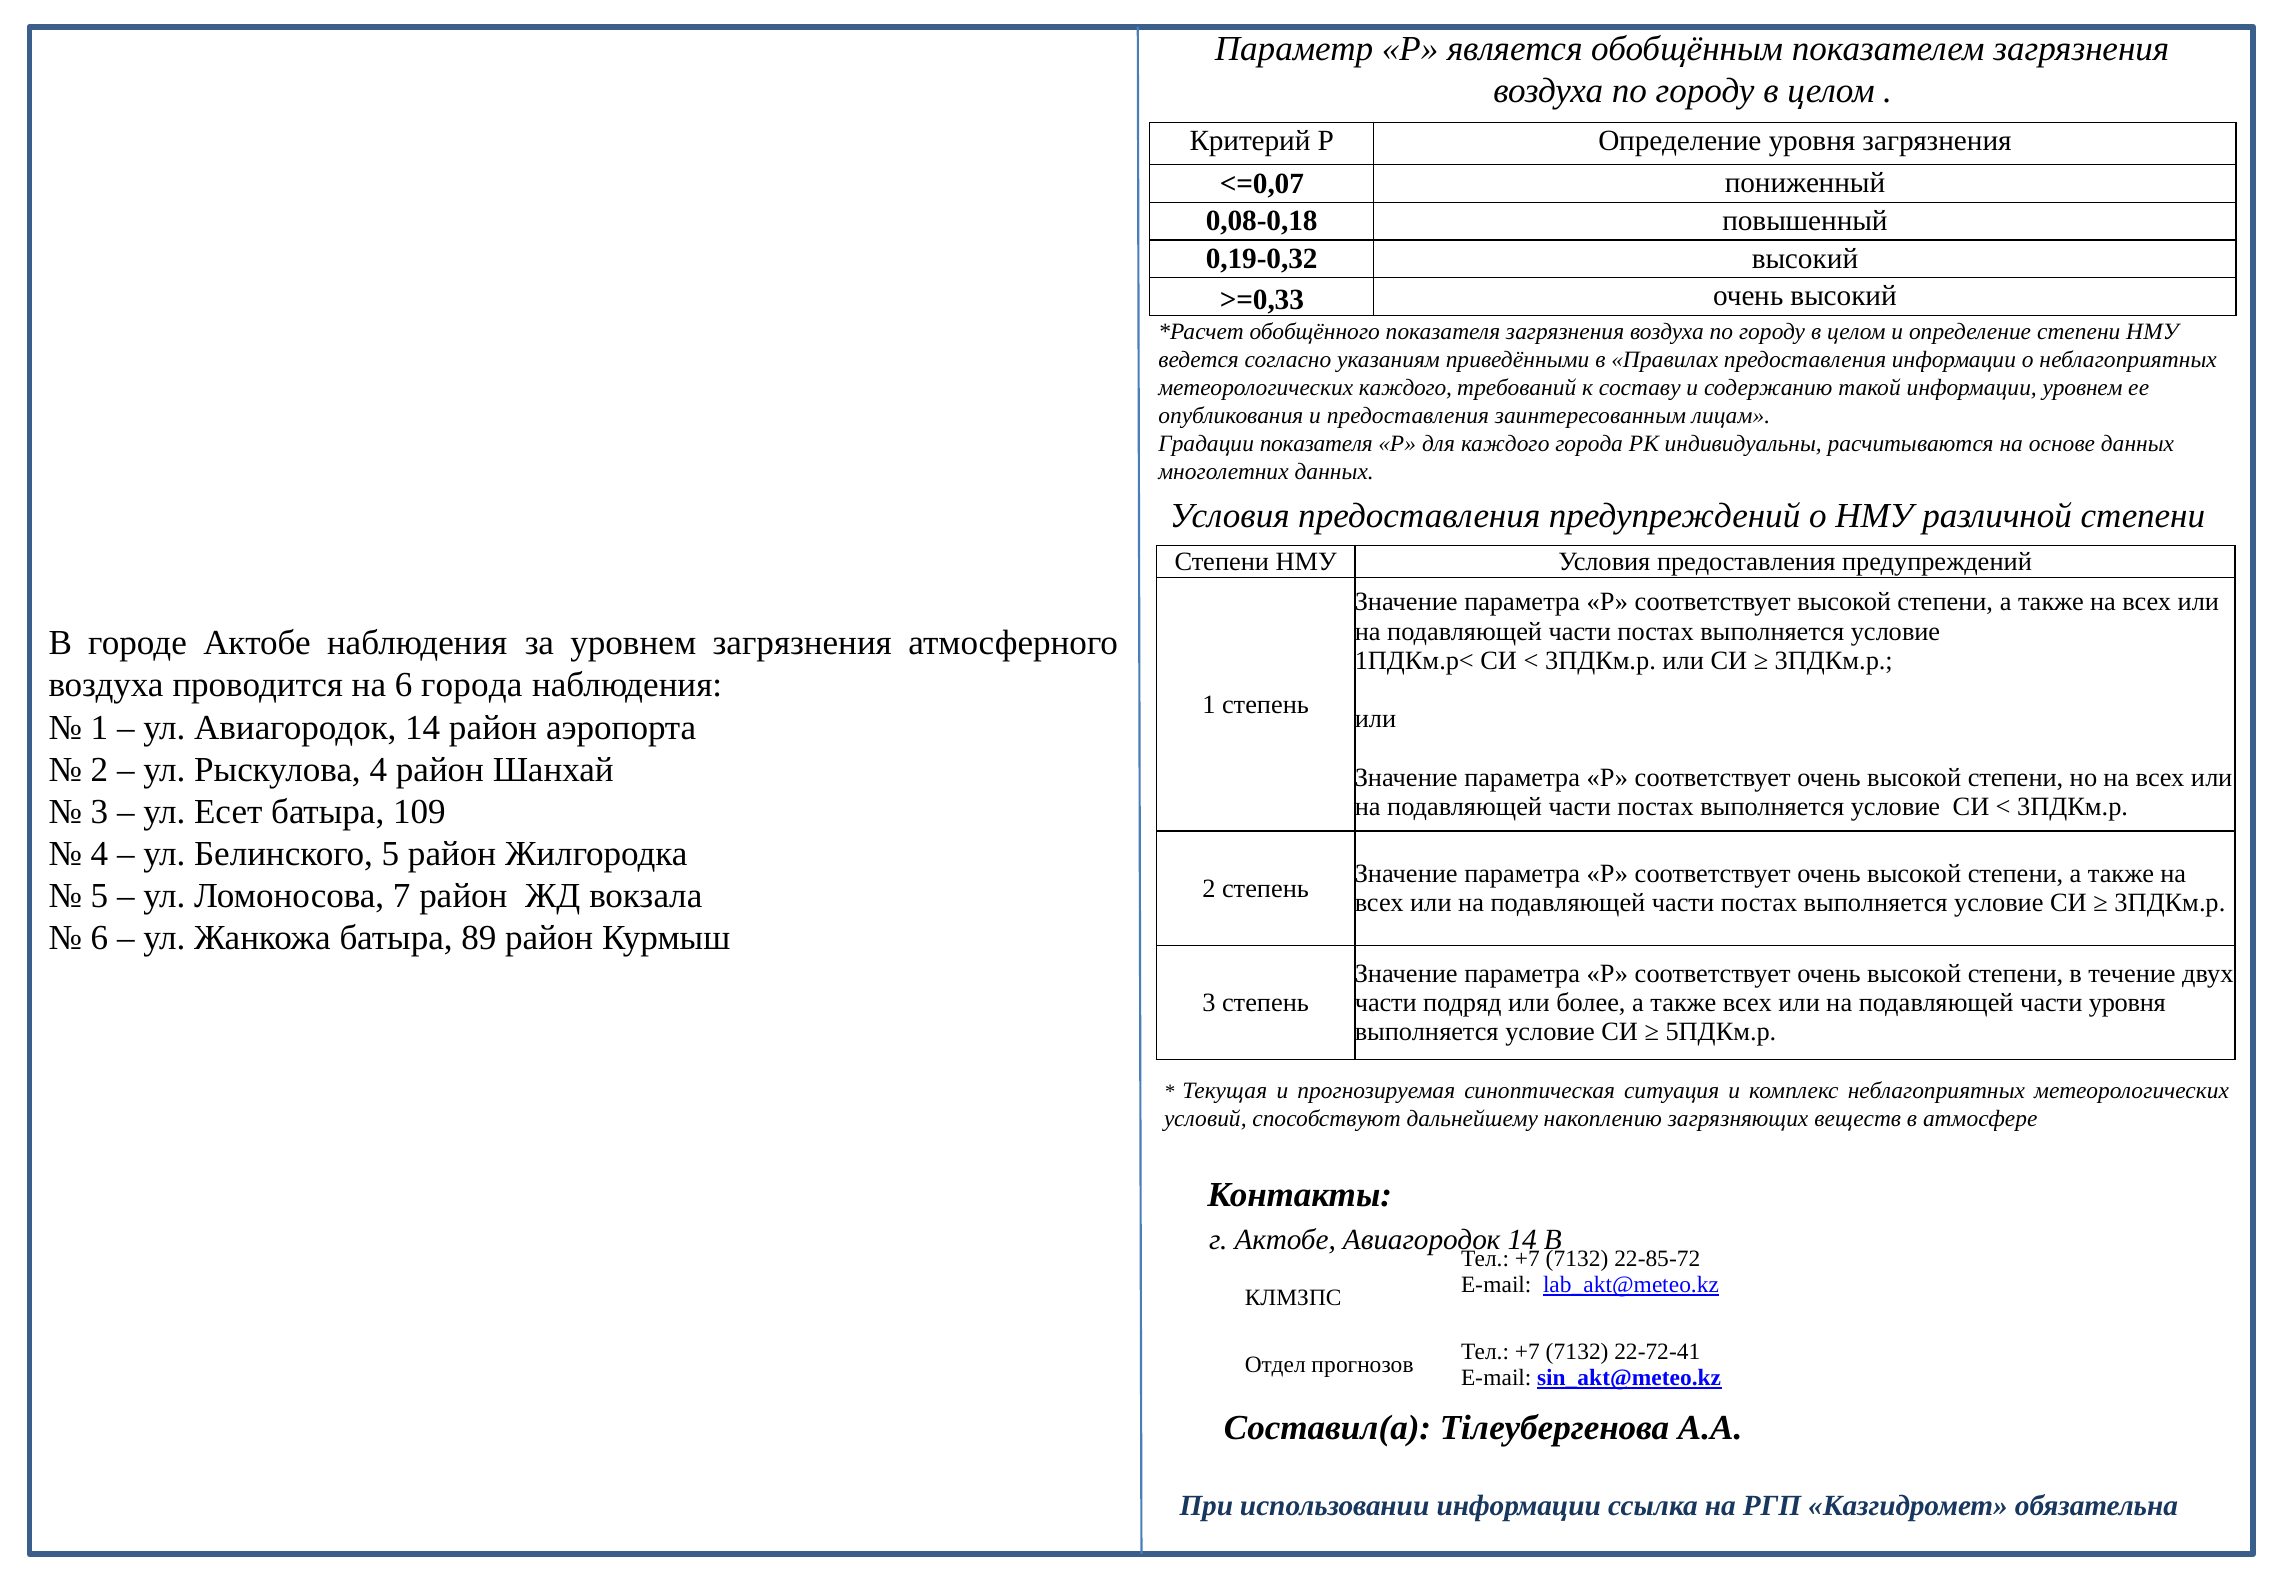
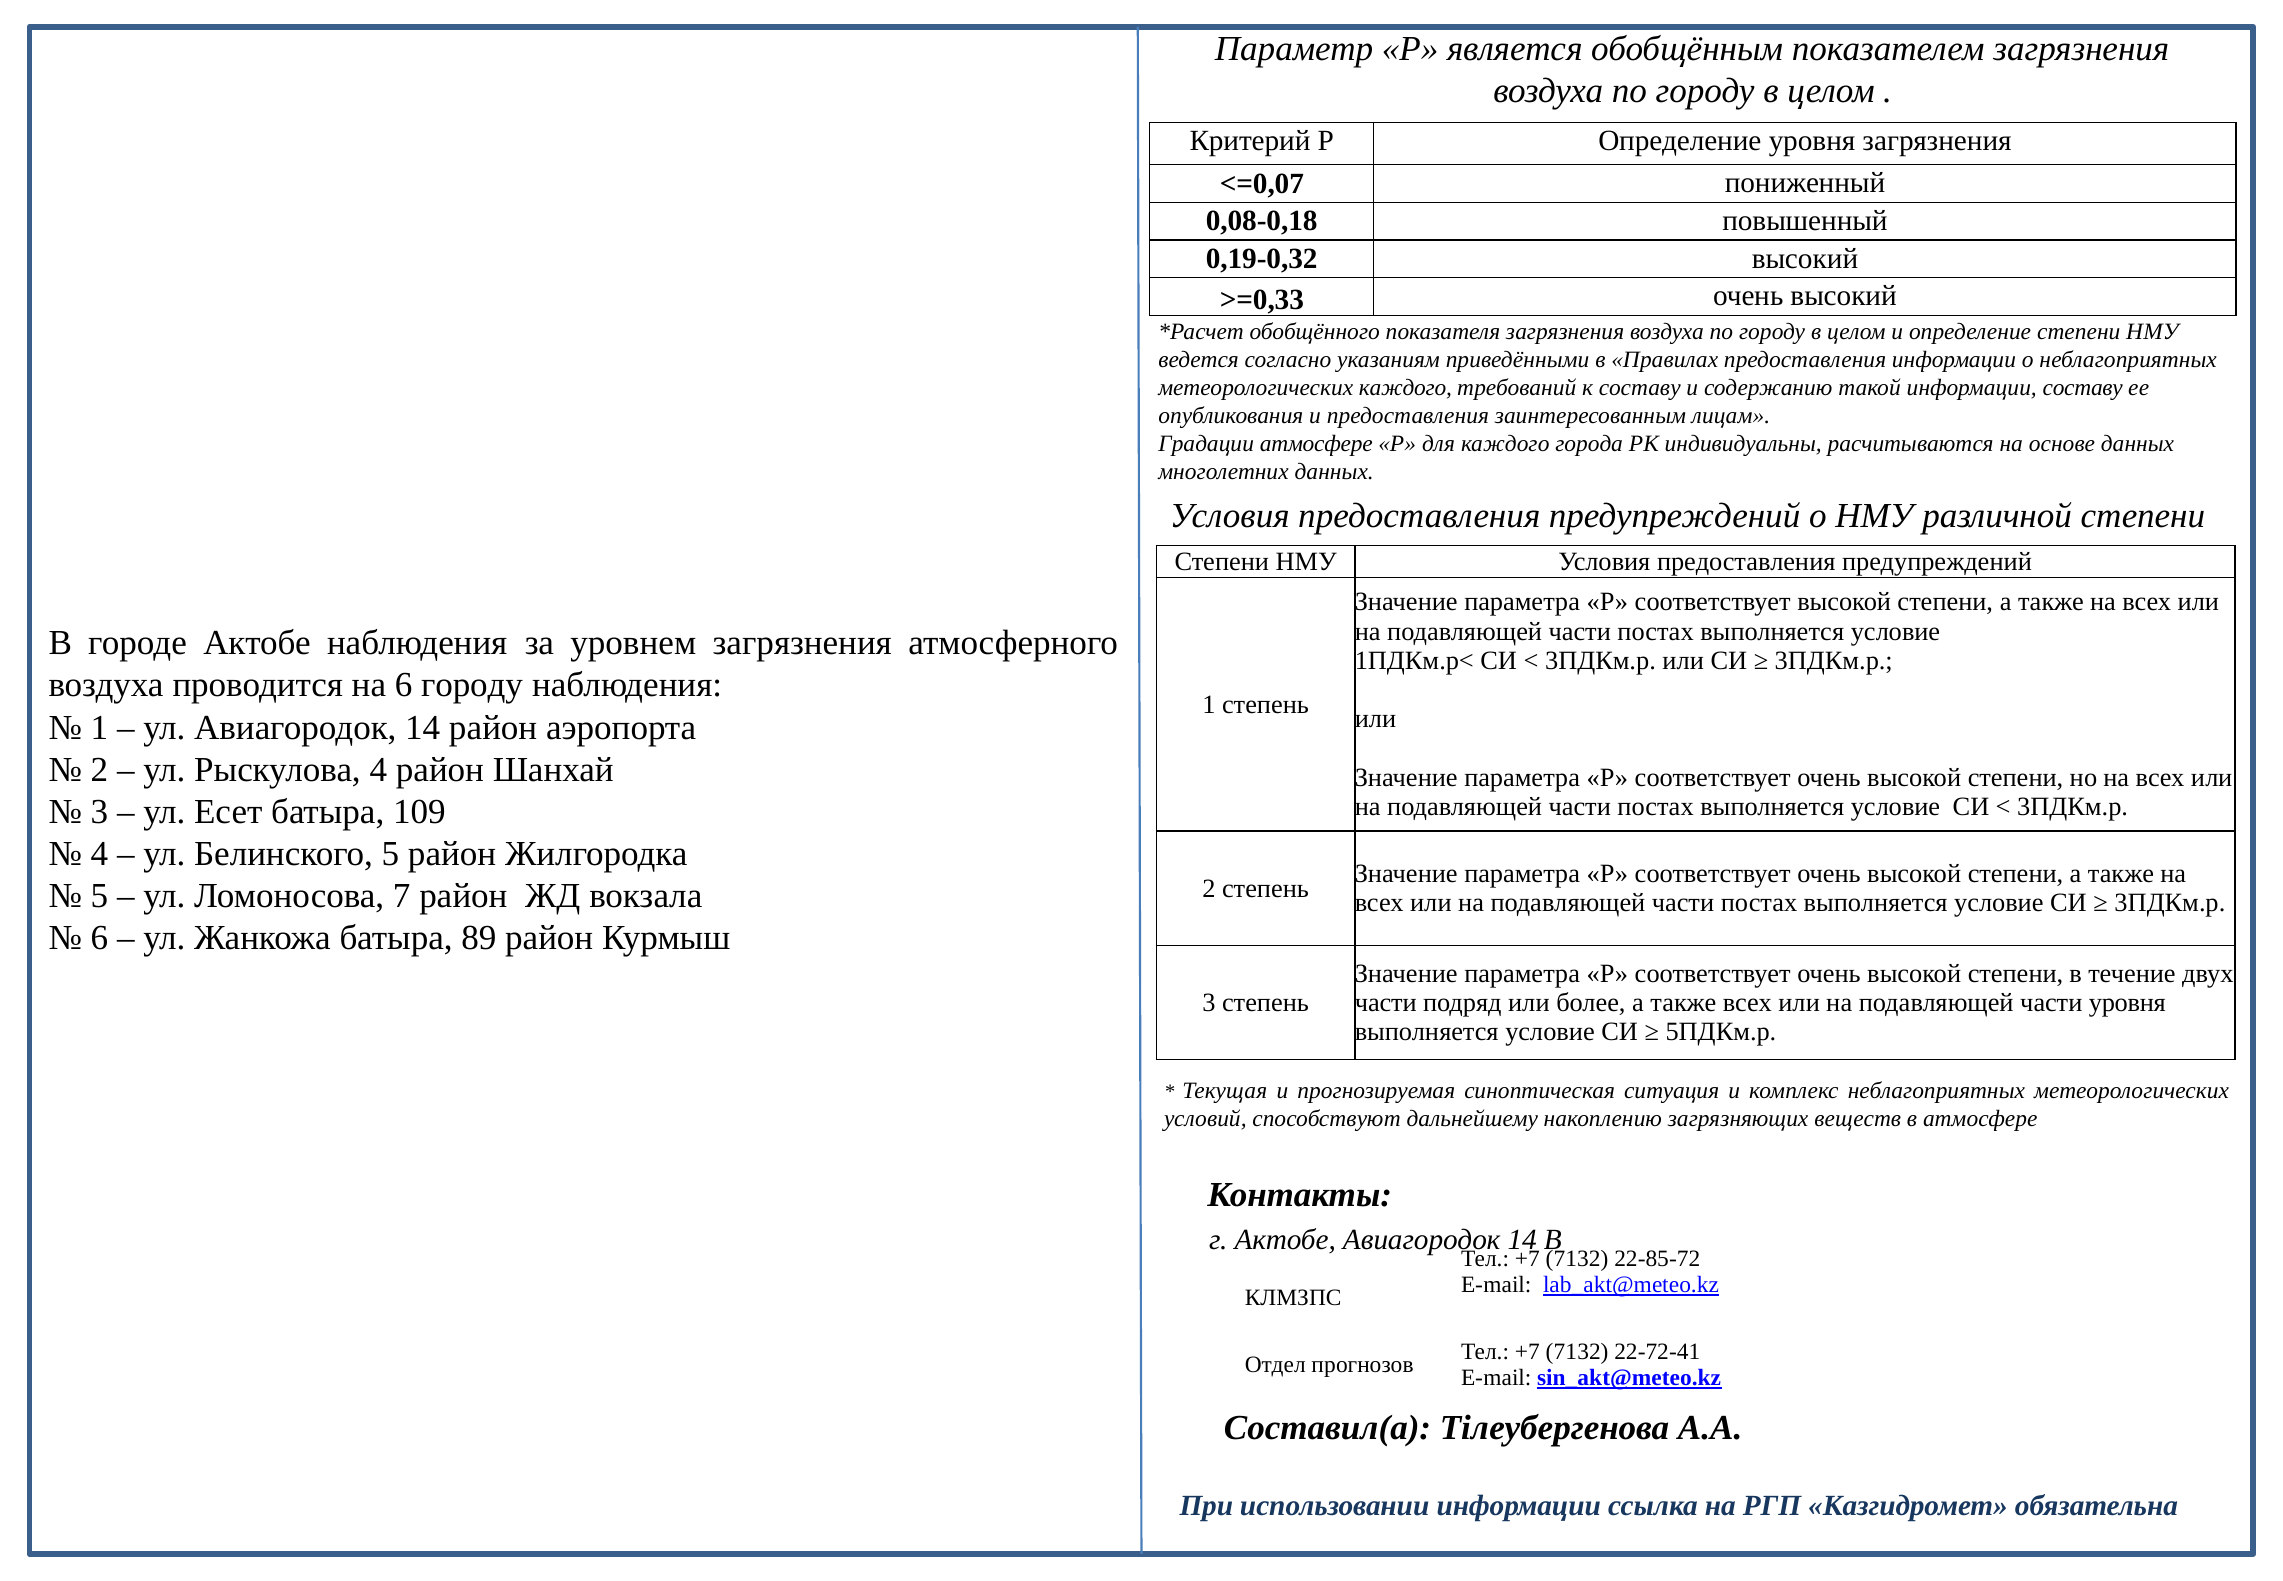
информации уровнем: уровнем -> составу (2083, 387)
Градации показателя: показателя -> атмосфере (1316, 443)
6 города: города -> городу (472, 685)
